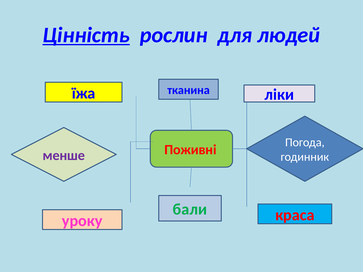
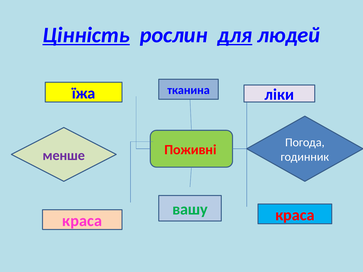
для underline: none -> present (235, 35)
бали: бали -> вашу (190, 210)
уроку: уроку -> краса (82, 221)
